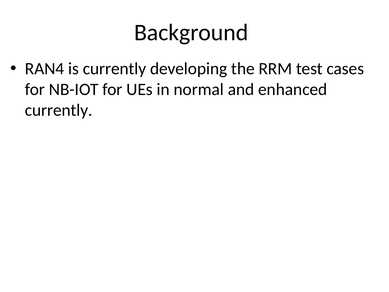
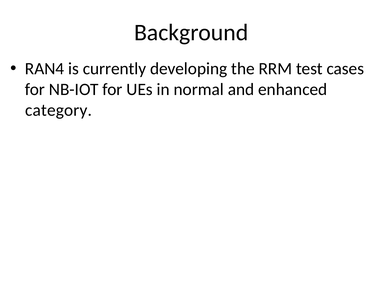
currently: currently -> category (59, 110)
